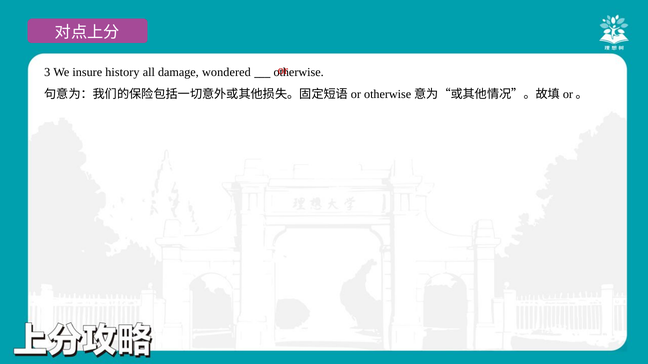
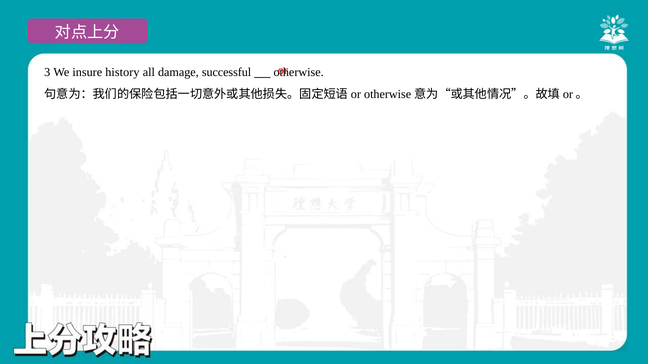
wondered: wondered -> successful (227, 72)
